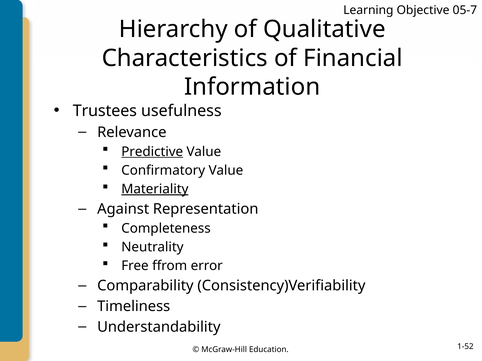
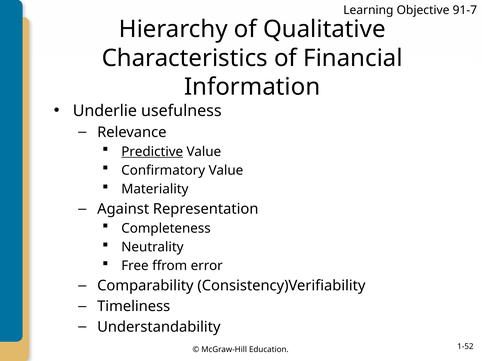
05-7: 05-7 -> 91-7 (465, 10)
Trustees: Trustees -> Underlie (105, 111)
Materiality underline: present -> none (155, 189)
